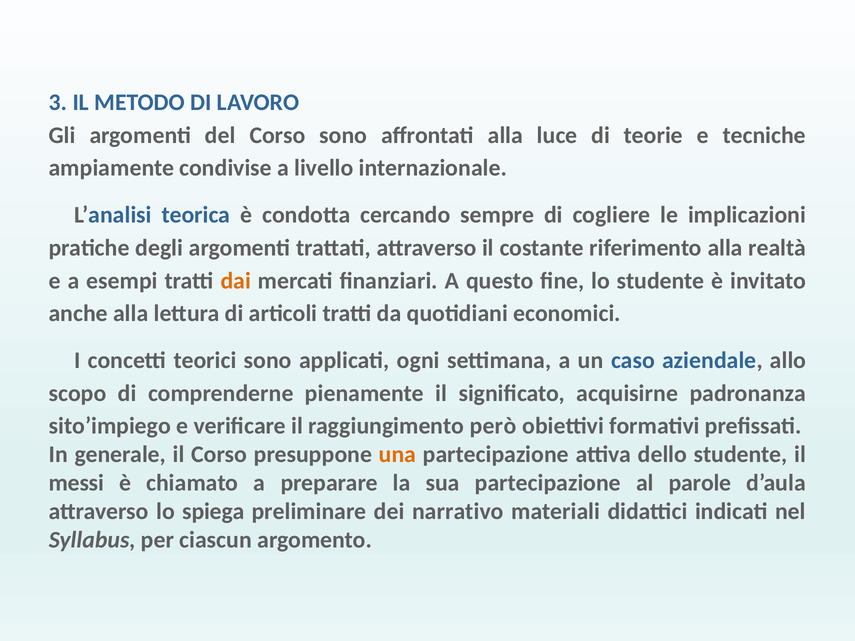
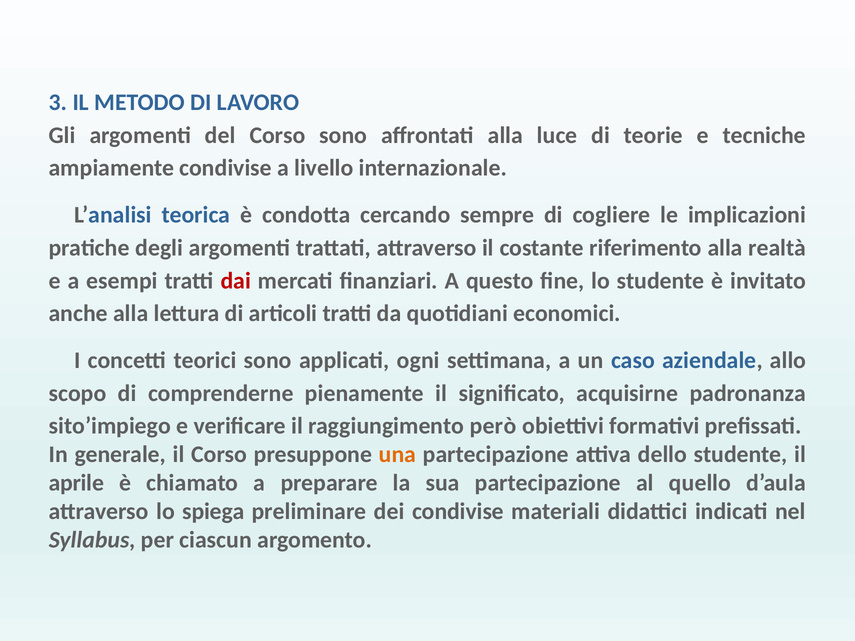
dai colour: orange -> red (236, 281)
messi: messi -> aprile (76, 483)
parole: parole -> quello (700, 483)
dei narrativo: narrativo -> condivise (458, 512)
